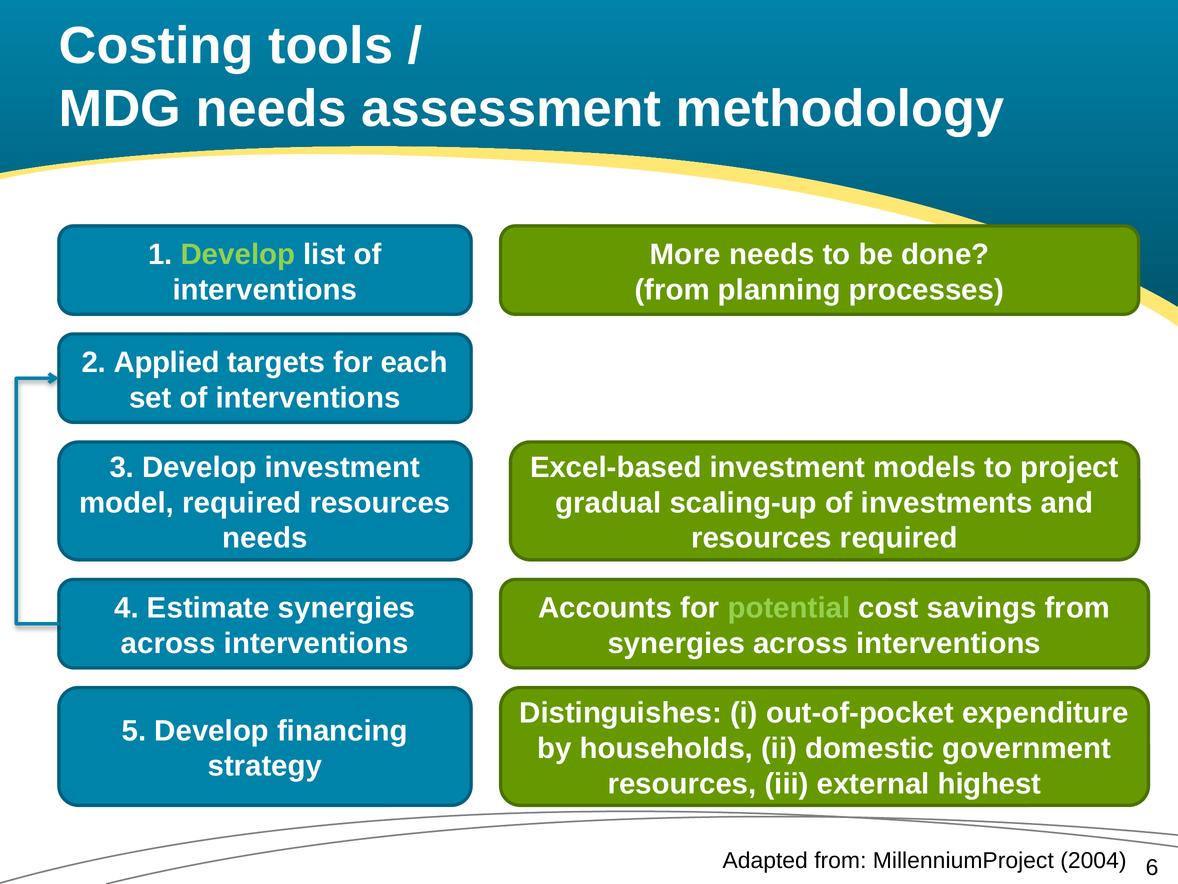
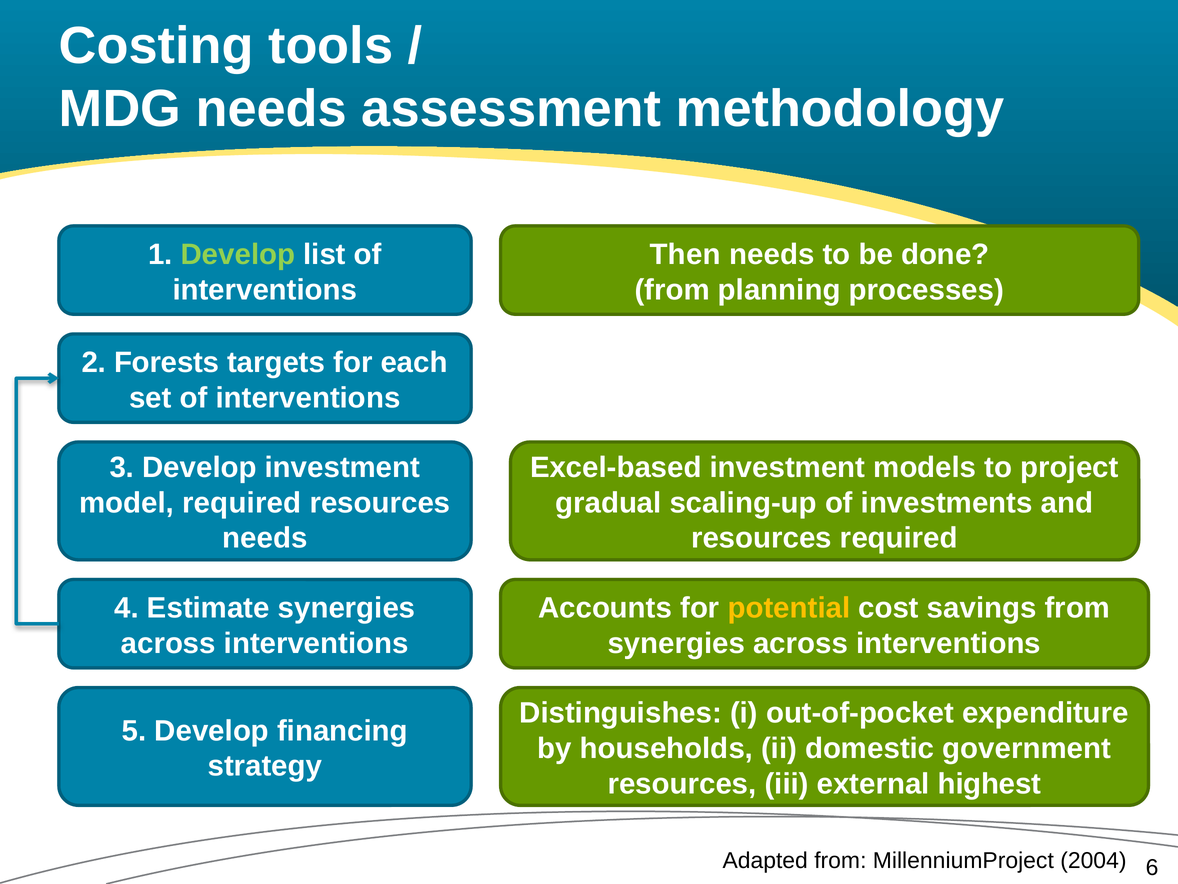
More: More -> Then (685, 254)
Applied: Applied -> Forests (167, 362)
potential colour: light green -> yellow (789, 608)
